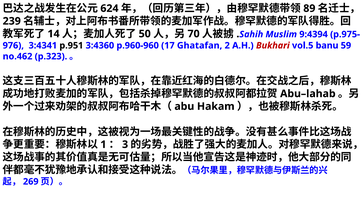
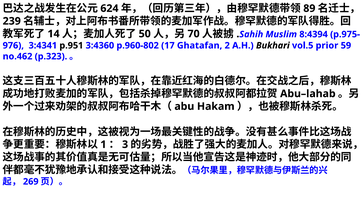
9:4394: 9:4394 -> 8:4394 (314, 34)
p.960-960: p.960-960 -> p.960-802 (138, 46)
Bukhari colour: red -> black (273, 46)
banu: banu -> prior (327, 46)
